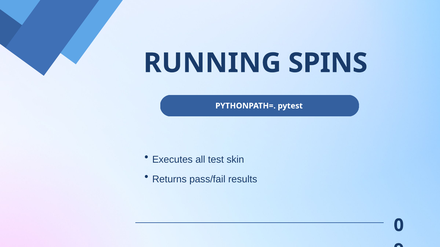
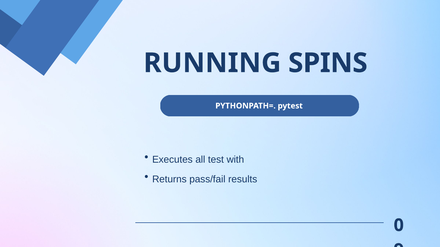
skin: skin -> with (235, 160)
